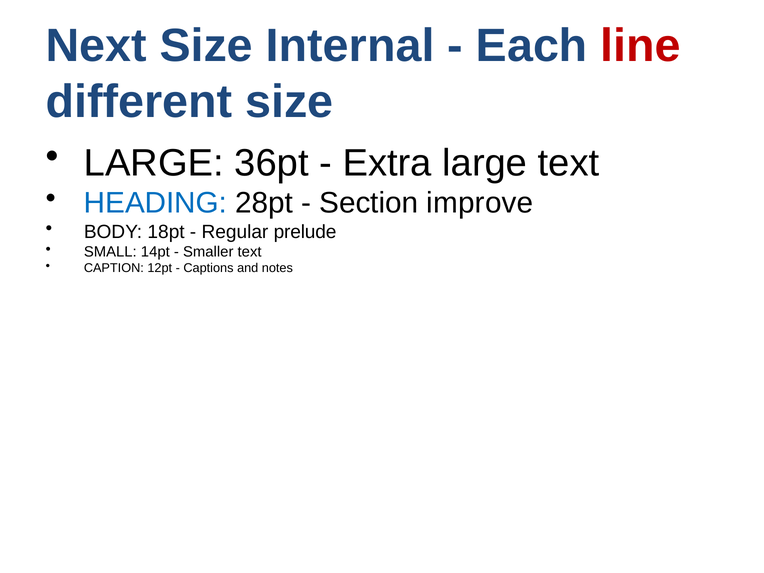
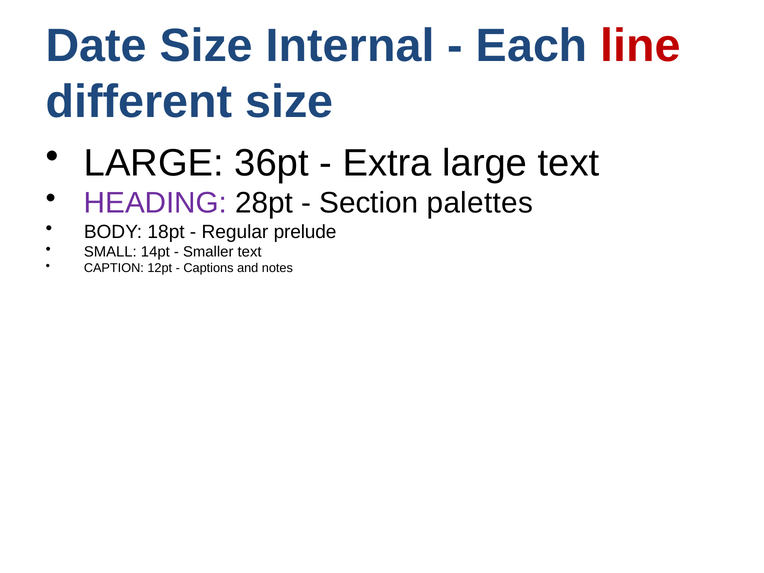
Next: Next -> Date (96, 46)
HEADING colour: blue -> purple (156, 203)
improve: improve -> palettes (480, 203)
